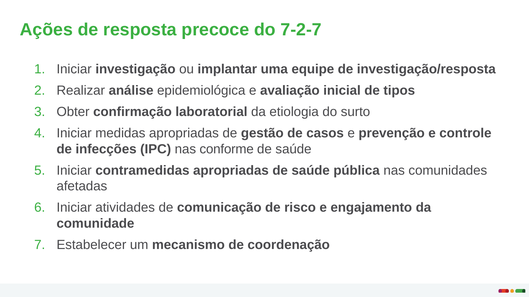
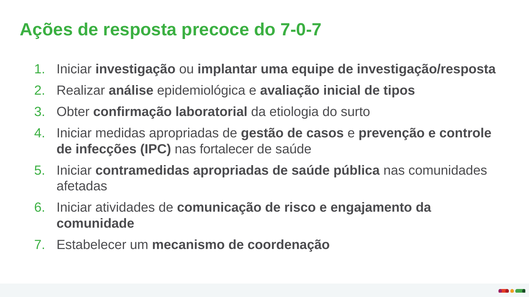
7-2-7: 7-2-7 -> 7-0-7 (301, 30)
conforme: conforme -> fortalecer (227, 149)
